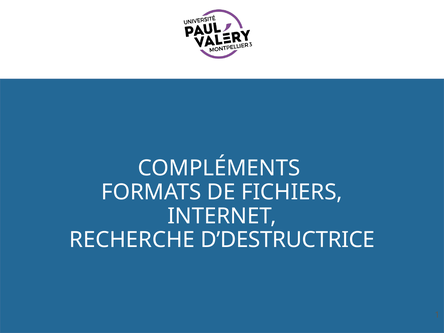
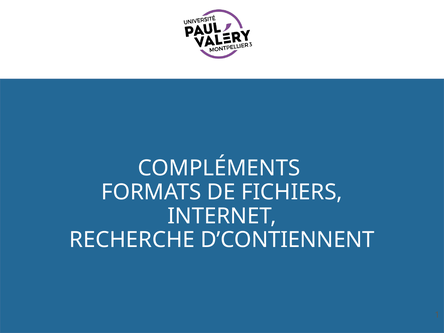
D’DESTRUCTRICE: D’DESTRUCTRICE -> D’CONTIENNENT (288, 240)
